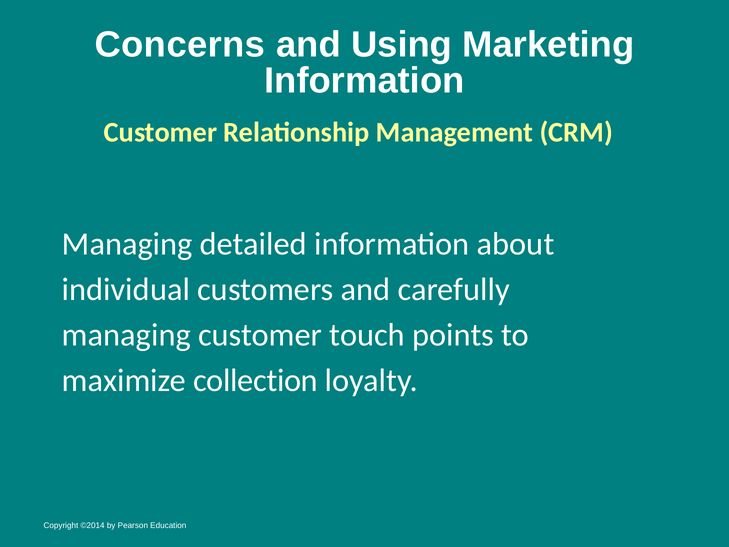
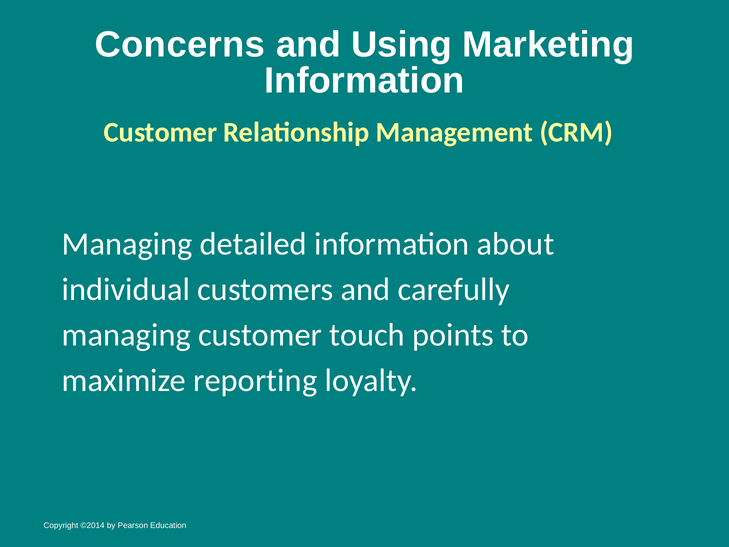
collection: collection -> reporting (255, 380)
